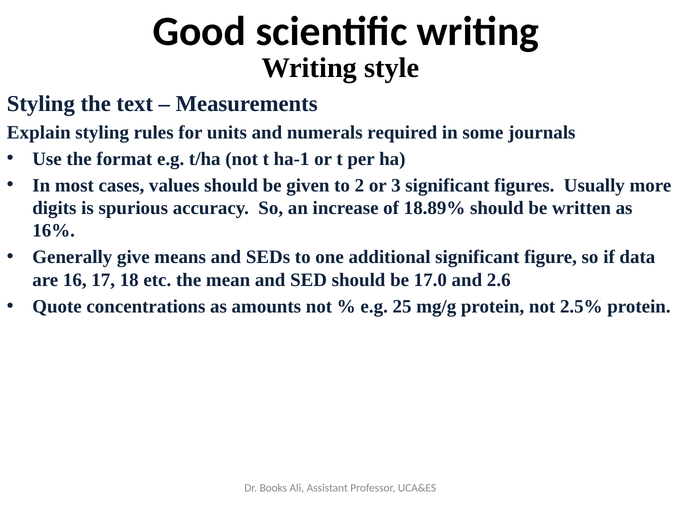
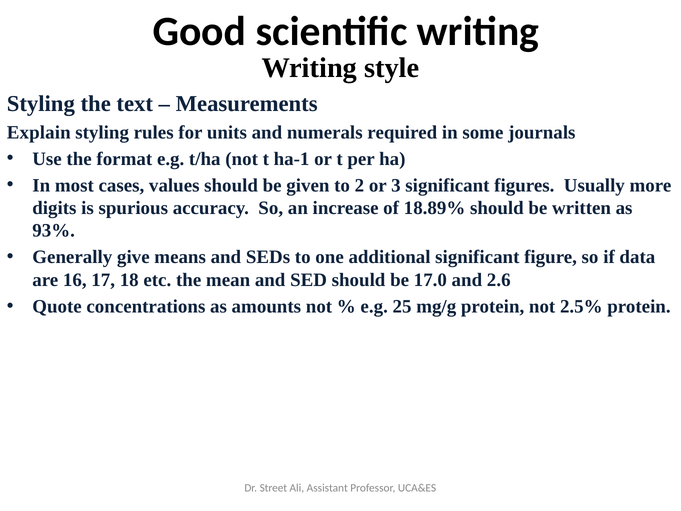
16%: 16% -> 93% (54, 231)
Books: Books -> Street (273, 488)
